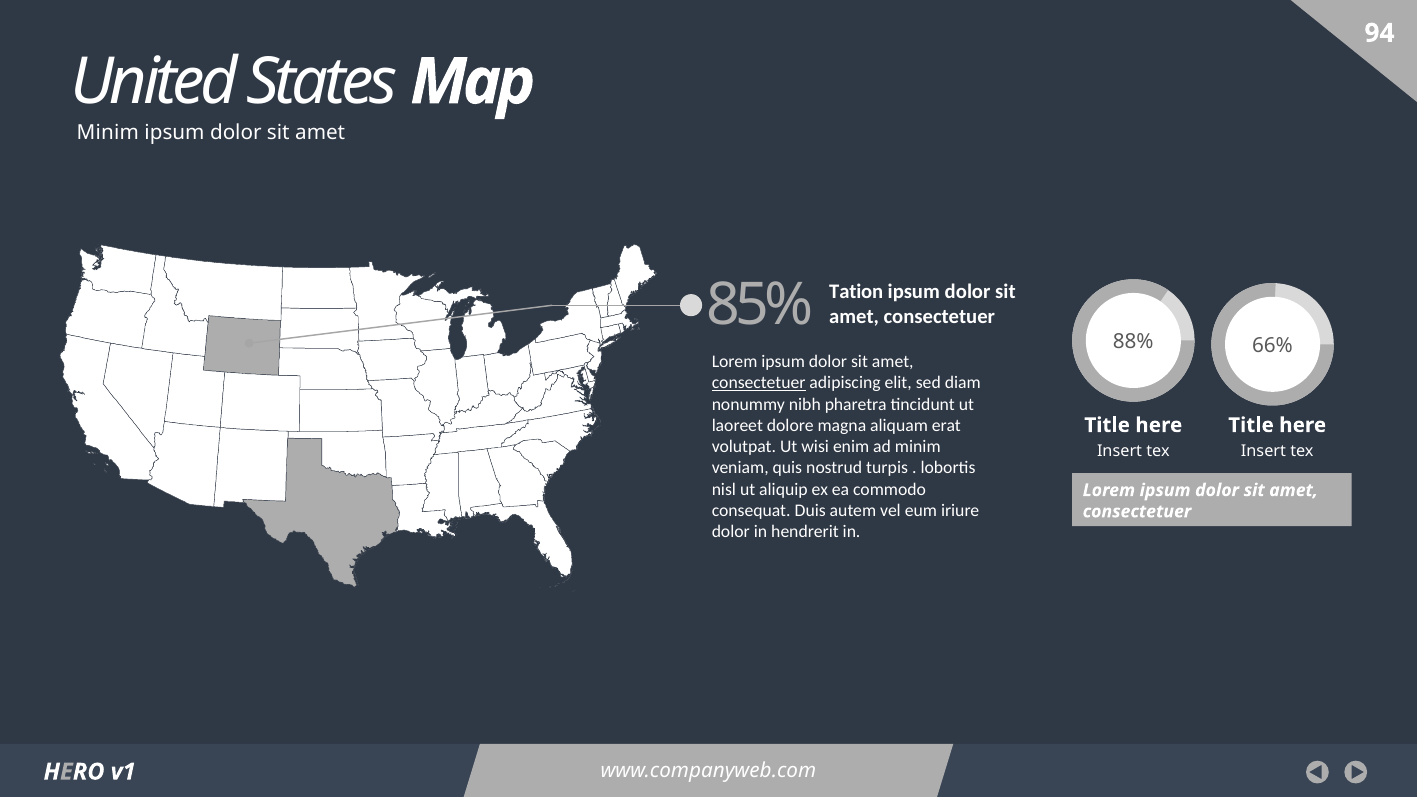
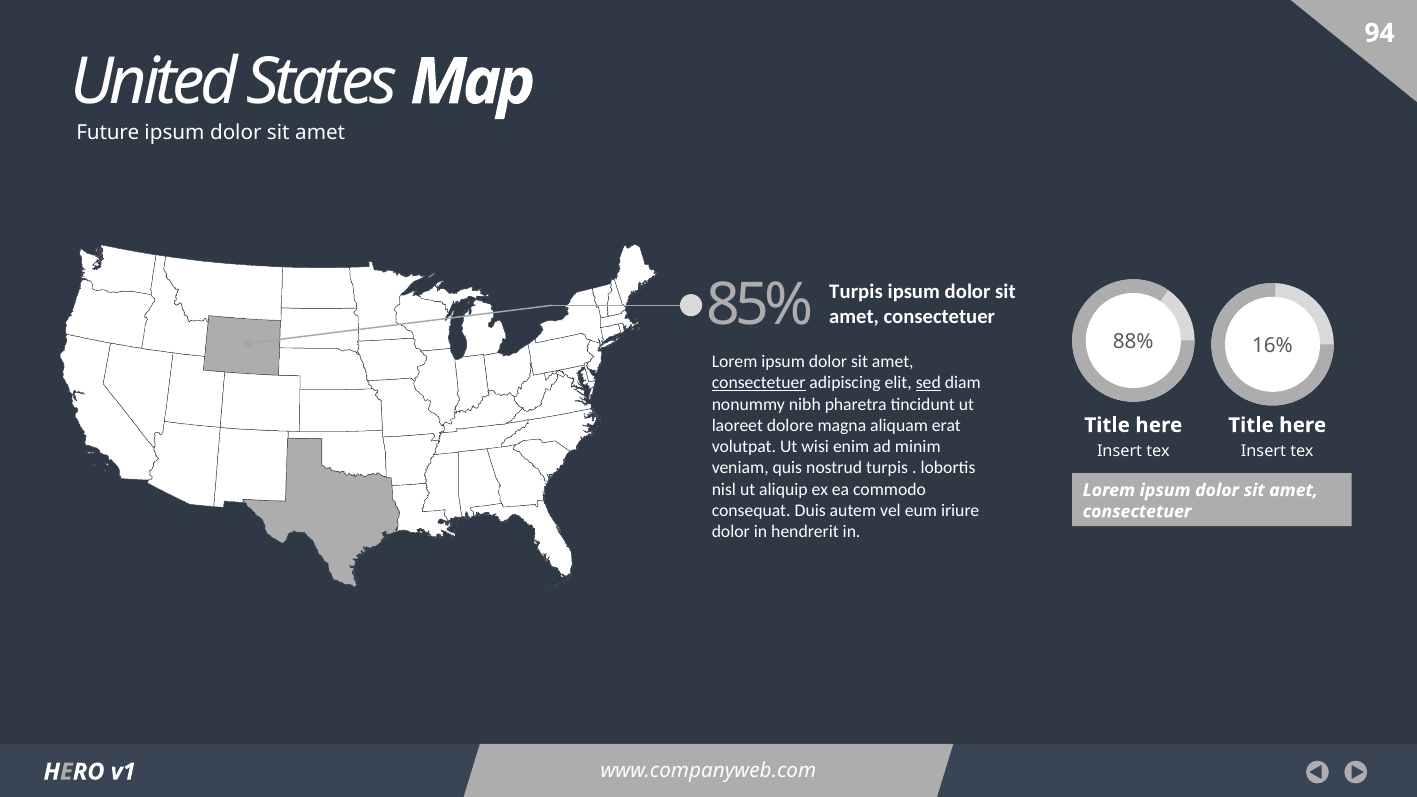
Minim: Minim -> Future (108, 133)
Tation: Tation -> Turpis (856, 292)
66%: 66% -> 16% (1272, 346)
sed underline: none -> present (928, 383)
